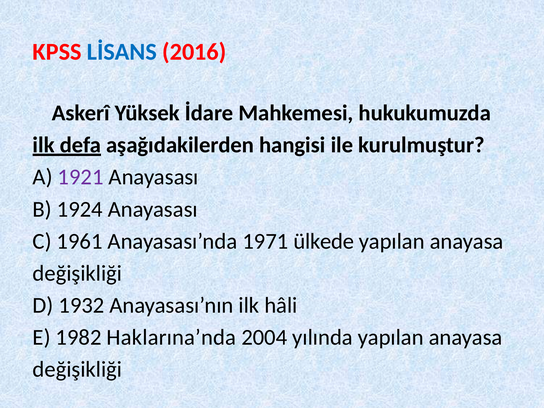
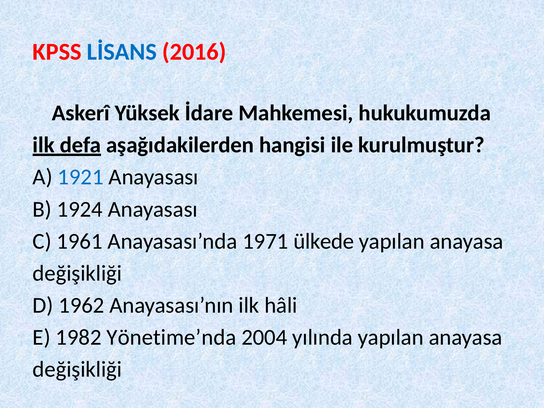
1921 colour: purple -> blue (81, 177)
1932: 1932 -> 1962 (81, 305)
Haklarına’nda: Haklarına’nda -> Yönetime’nda (171, 337)
